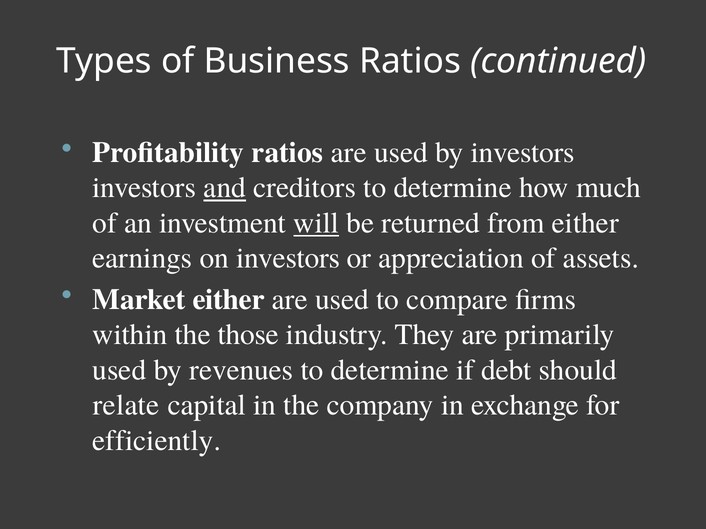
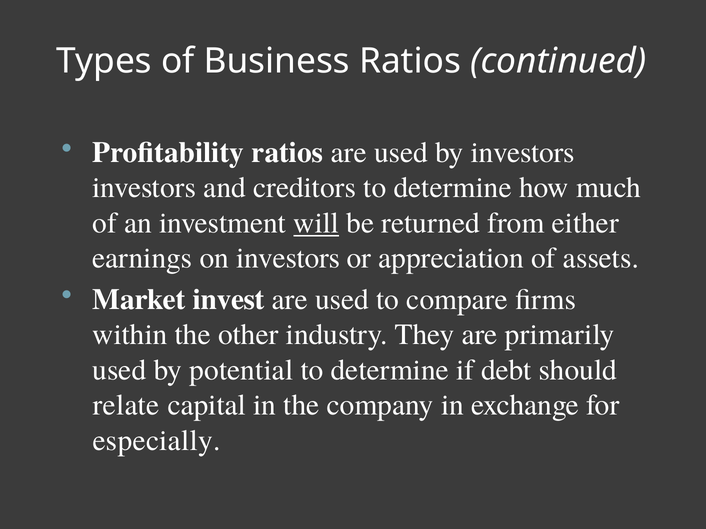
and underline: present -> none (225, 188)
Market either: either -> invest (229, 300)
those: those -> other (248, 335)
revenues: revenues -> potential (241, 370)
efficiently: efficiently -> especially (157, 441)
